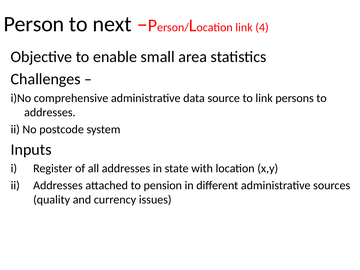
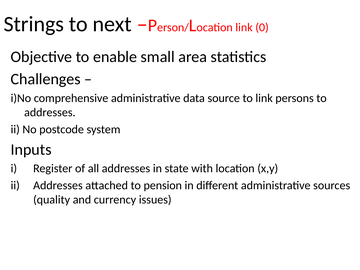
Person: Person -> Strings (34, 24)
4: 4 -> 0 (262, 27)
